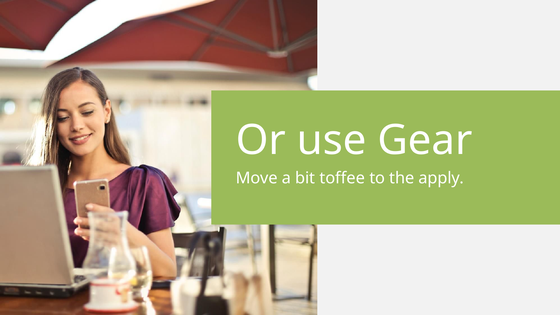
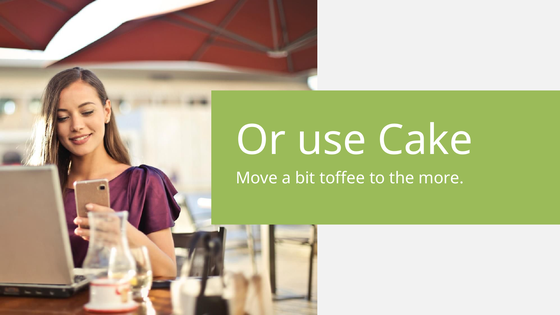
Gear: Gear -> Cake (425, 140)
apply: apply -> more (441, 178)
